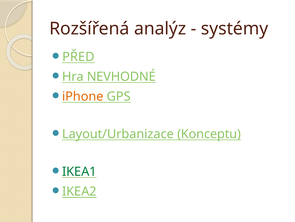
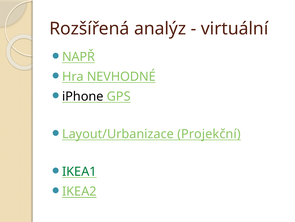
systémy: systémy -> virtuální (235, 29)
PŘED: PŘED -> NAPŘ (79, 57)
iPhone colour: orange -> black (83, 96)
Konceptu: Konceptu -> Projekční (209, 134)
